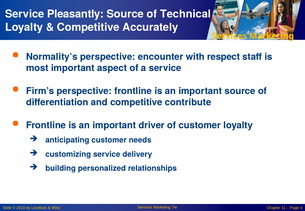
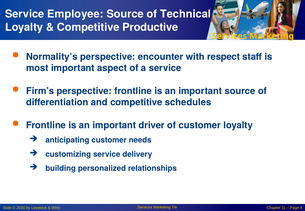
Pleasantly: Pleasantly -> Employee (75, 14)
Accurately: Accurately -> Productive (150, 27)
contribute: contribute -> schedules (188, 102)
